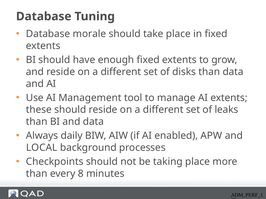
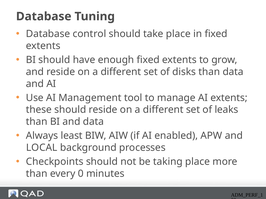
morale: morale -> control (89, 34)
daily: daily -> least (72, 136)
8: 8 -> 0 (81, 174)
